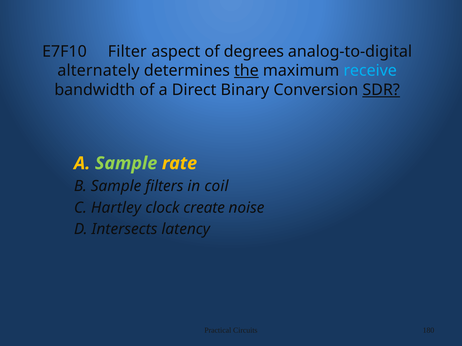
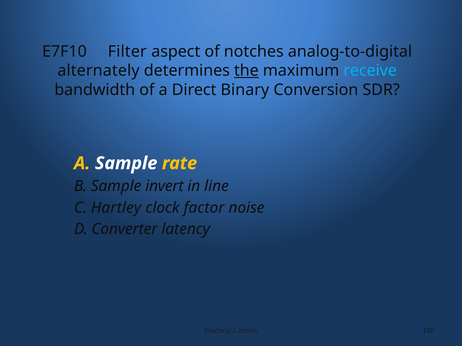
degrees: degrees -> notches (254, 52)
SDR underline: present -> none (381, 90)
Sample colour: light green -> white (126, 163)
filters: filters -> invert (164, 186)
coil: coil -> line (217, 186)
create: create -> factor (204, 208)
Intersects: Intersects -> Converter (125, 230)
